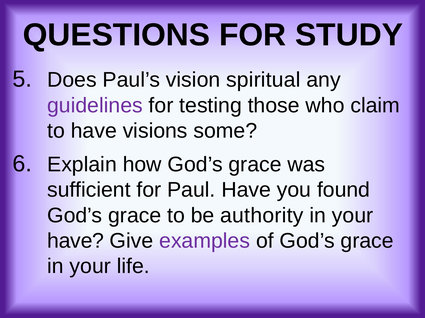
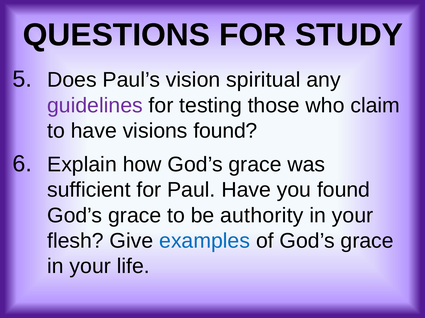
visions some: some -> found (225, 131)
have: have -> flesh (75, 241)
examples colour: purple -> blue (205, 241)
